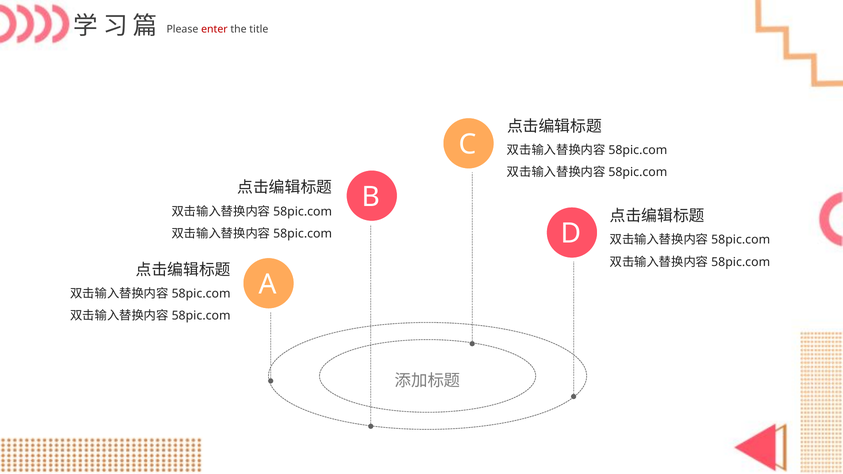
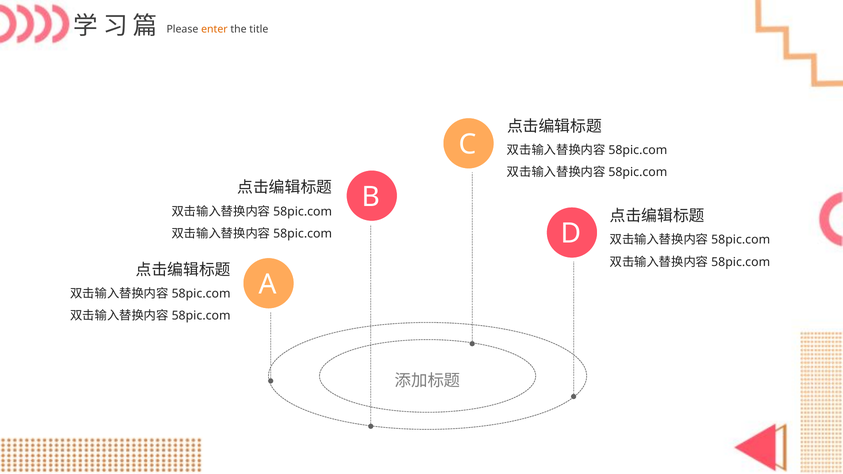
enter colour: red -> orange (214, 29)
